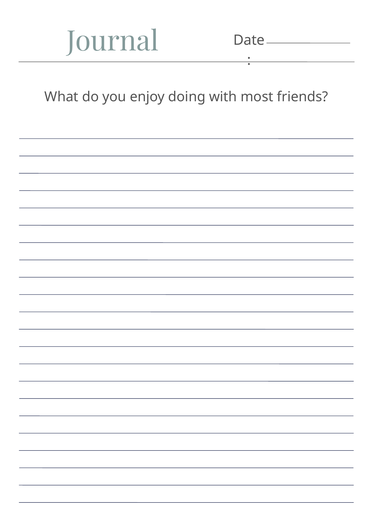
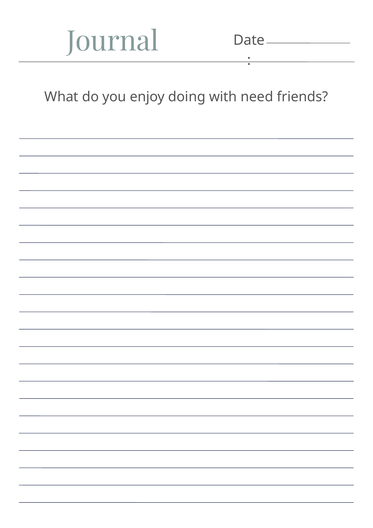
most: most -> need (257, 97)
